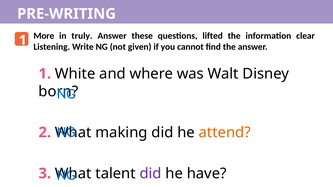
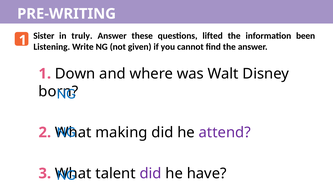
More: More -> Sister (44, 36)
clear: clear -> been (306, 36)
White: White -> Down (75, 74)
attend colour: orange -> purple (225, 133)
